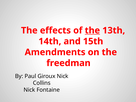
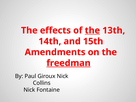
freedman underline: none -> present (68, 63)
